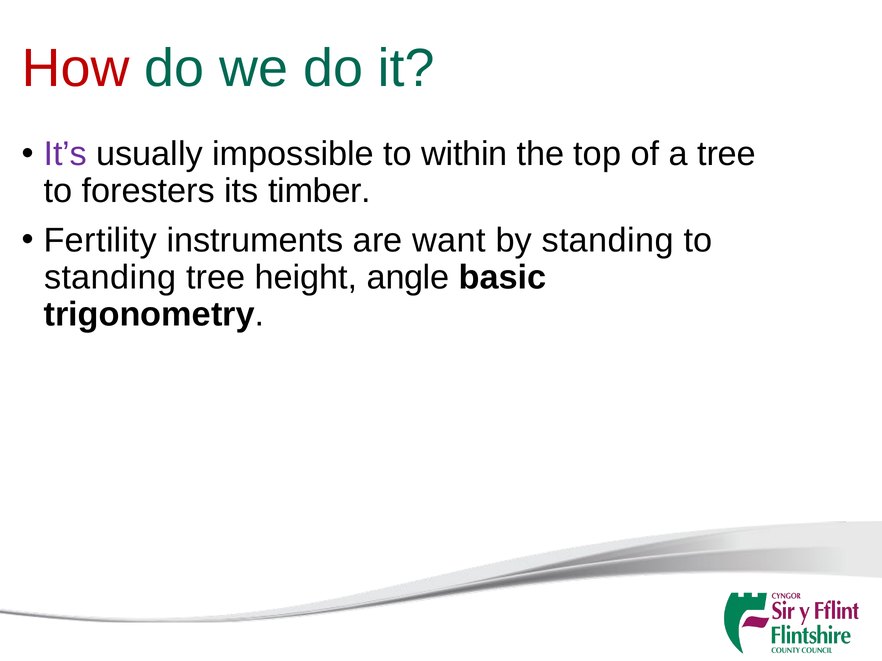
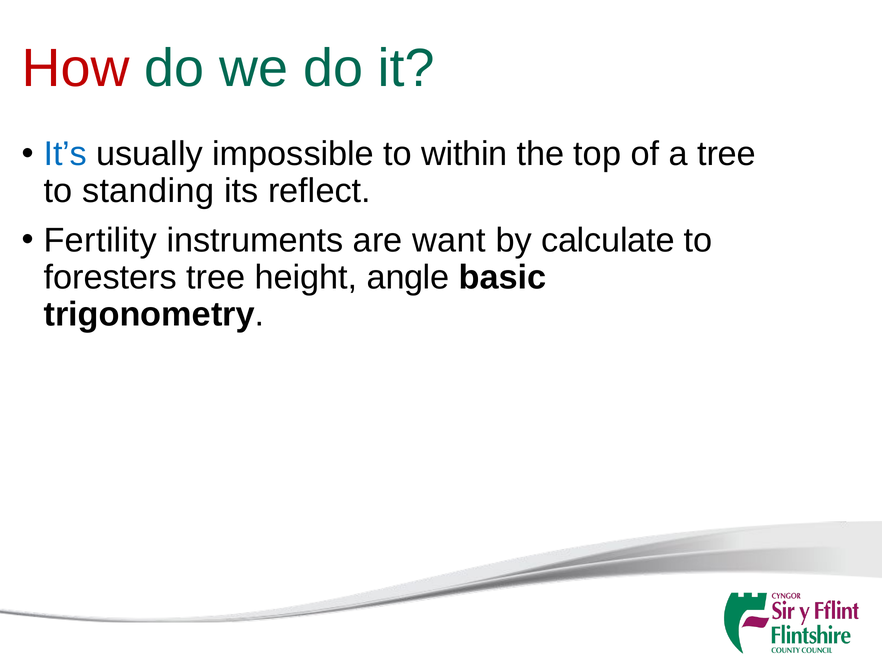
It’s colour: purple -> blue (65, 154)
foresters: foresters -> standing (148, 191)
timber: timber -> reflect (319, 191)
by standing: standing -> calculate (608, 241)
standing: standing -> foresters (110, 277)
